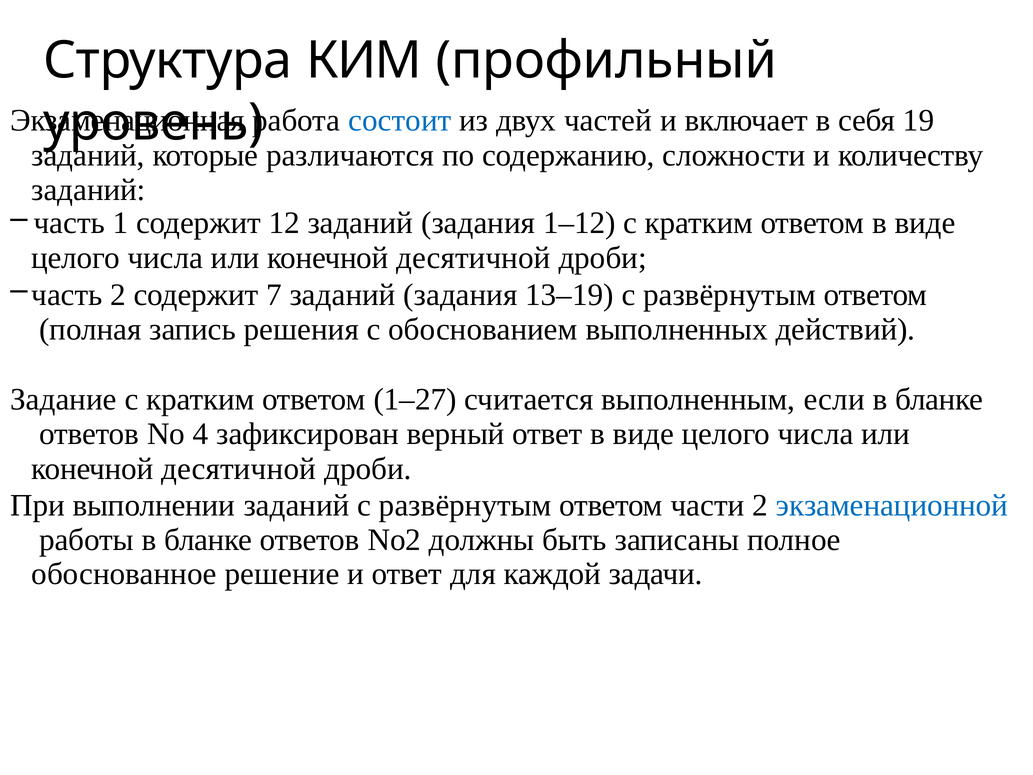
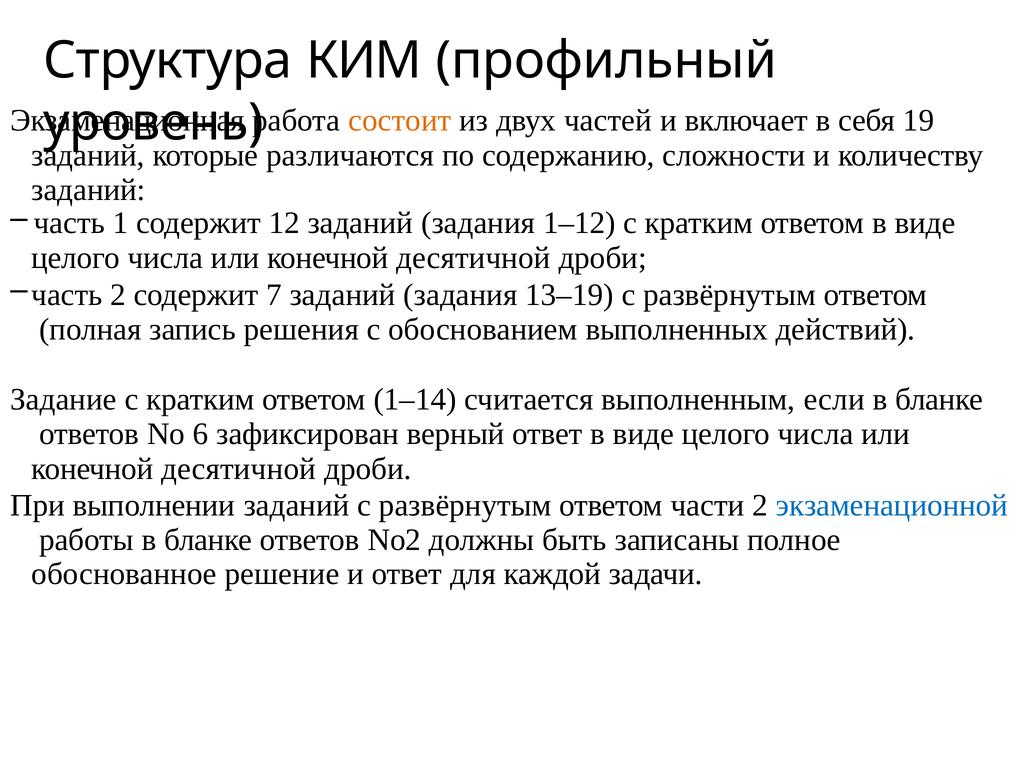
состоит colour: blue -> orange (400, 120)
1–27: 1–27 -> 1–14 (415, 399)
4: 4 -> 6 (201, 434)
